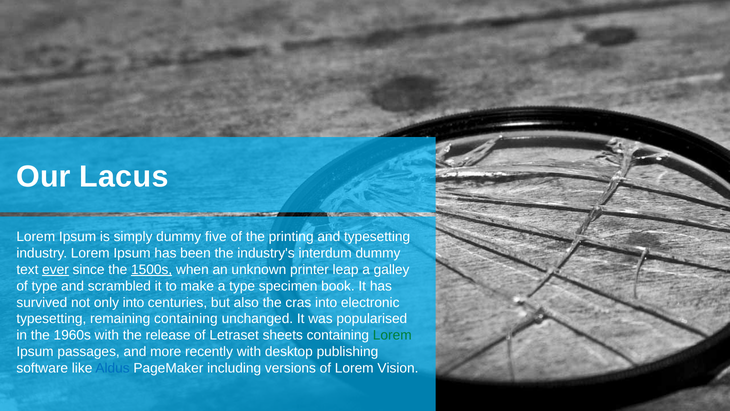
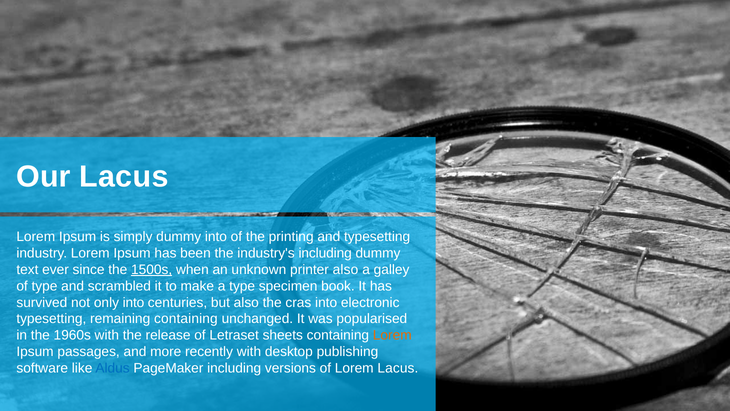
dummy five: five -> into (216, 237)
industry's interdum: interdum -> including (325, 253)
ever underline: present -> none (56, 269)
printer leap: leap -> also (345, 269)
Lorem colour: green -> orange (392, 335)
Lorem Vision: Vision -> Lacus (398, 368)
